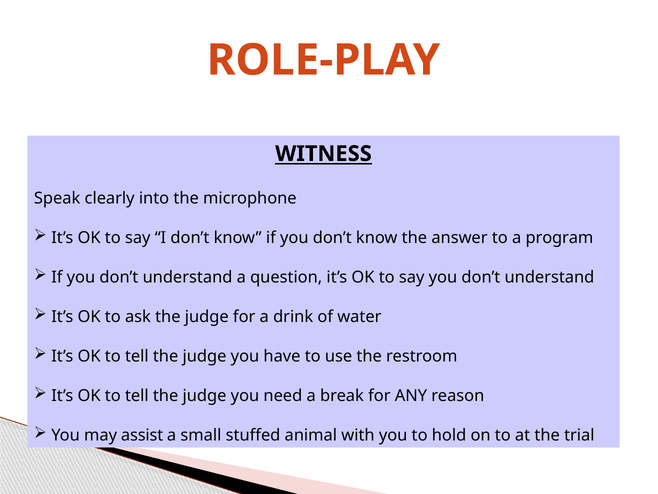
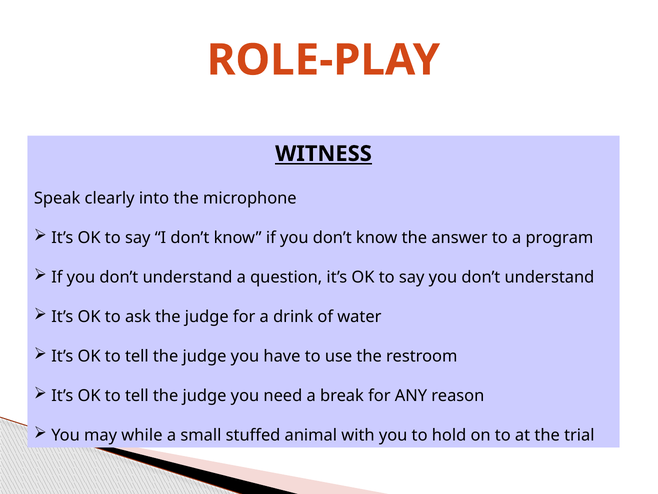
assist: assist -> while (142, 435)
